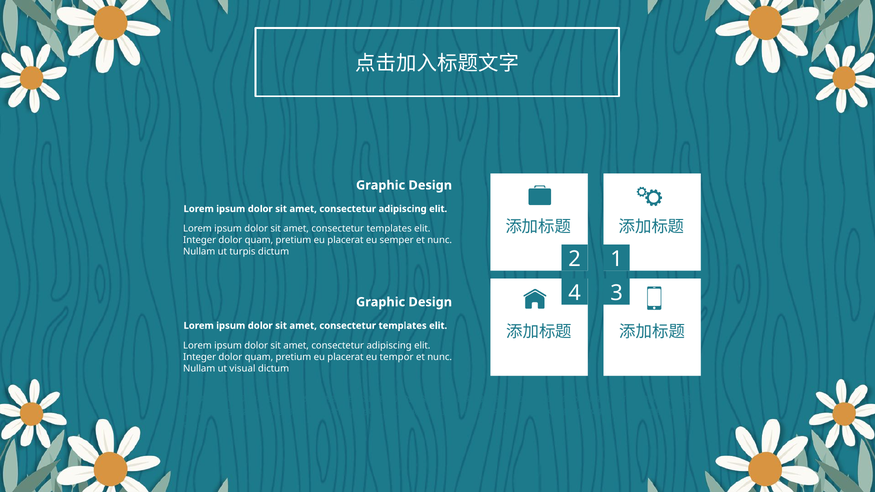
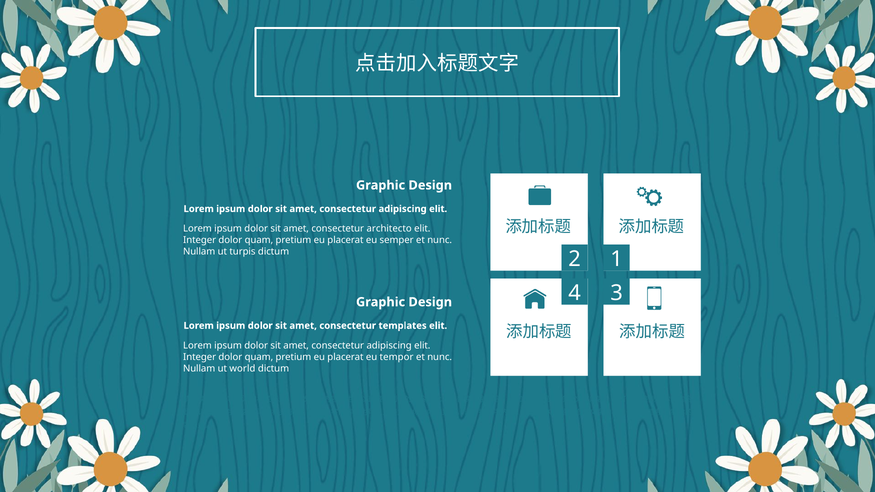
templates: templates -> architecto (389, 229)
visual: visual -> world (242, 369)
